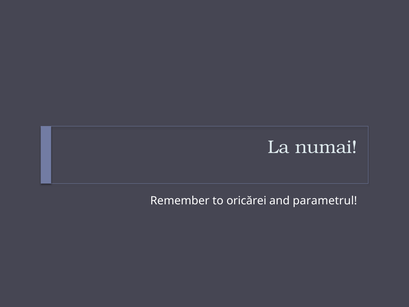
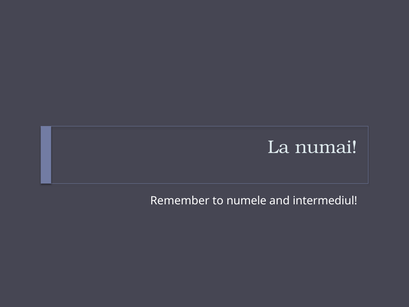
oricărei: oricărei -> numele (246, 200)
parametrul: parametrul -> intermediul (325, 200)
